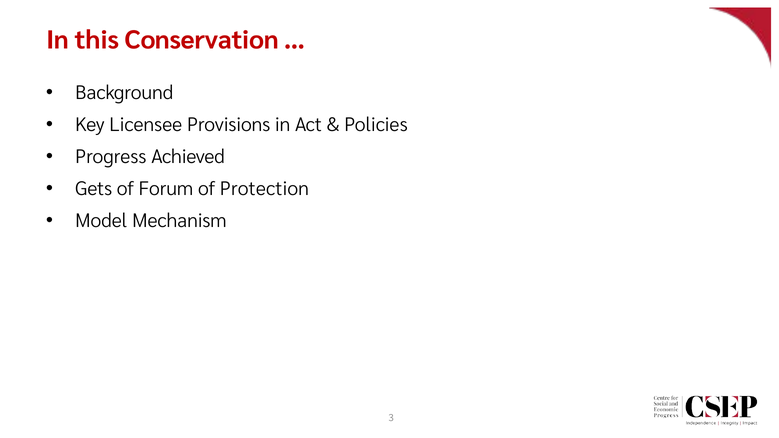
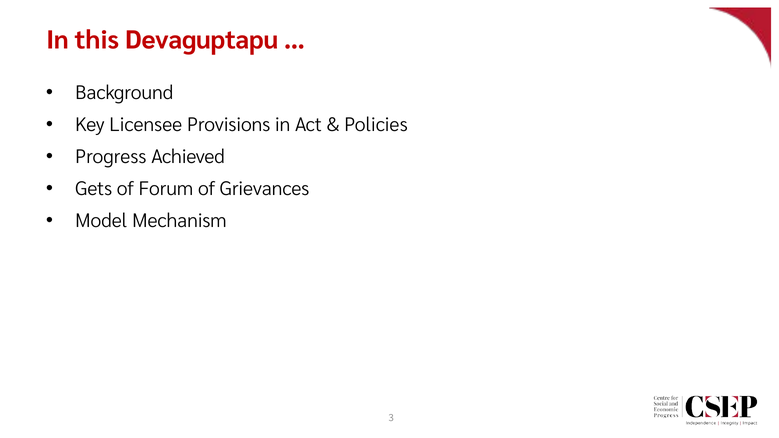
Conservation: Conservation -> Devaguptapu (202, 40)
Protection: Protection -> Grievances (265, 189)
